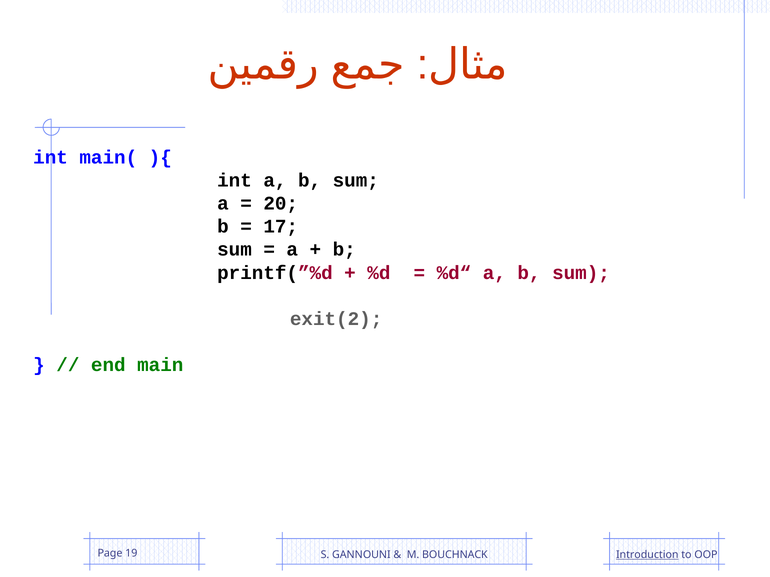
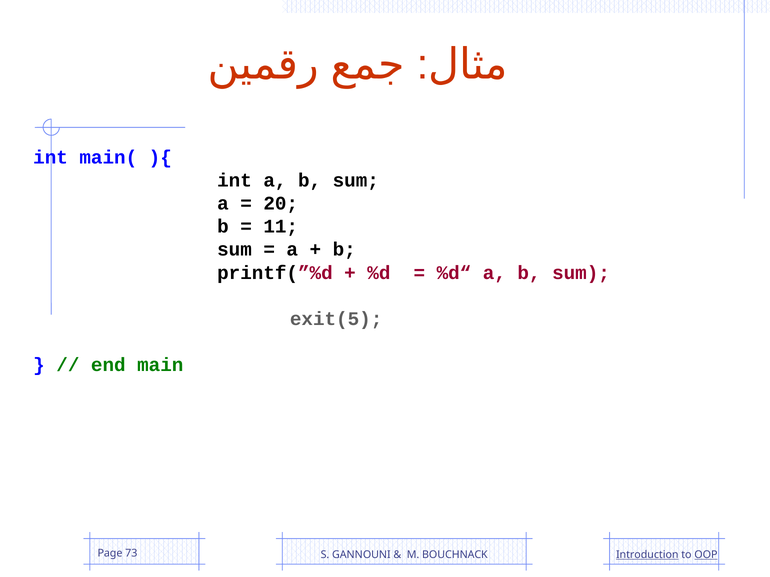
17: 17 -> 11 (281, 227)
exit(2: exit(2 -> exit(5 (336, 319)
19: 19 -> 73 (131, 553)
OOP underline: none -> present (706, 555)
